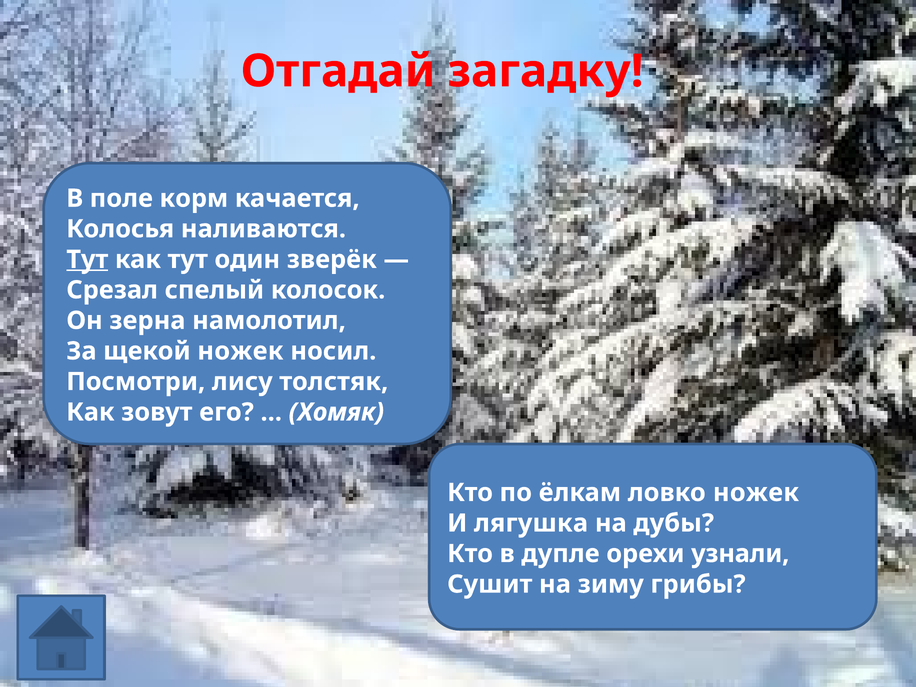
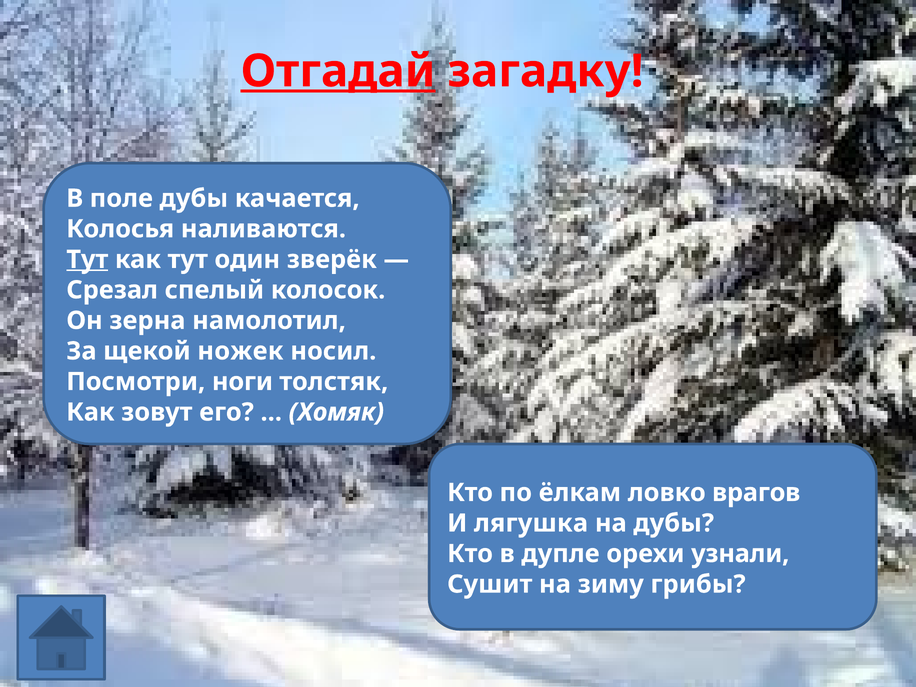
Отгадай underline: none -> present (338, 71)
поле корм: корм -> дубы (194, 198)
лису: лису -> ноги (242, 382)
ловко ножек: ножек -> врагов (756, 493)
